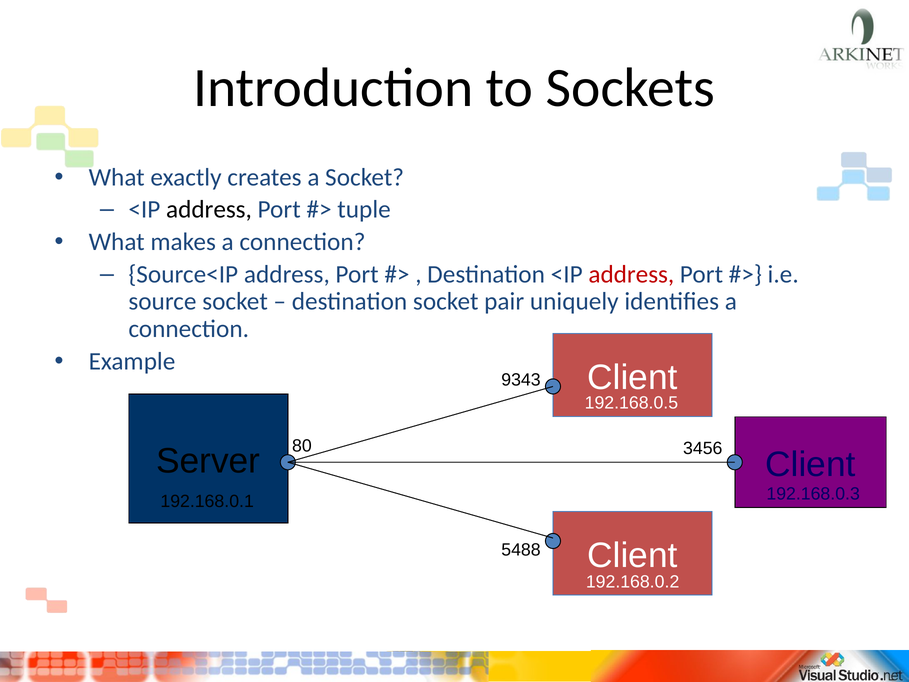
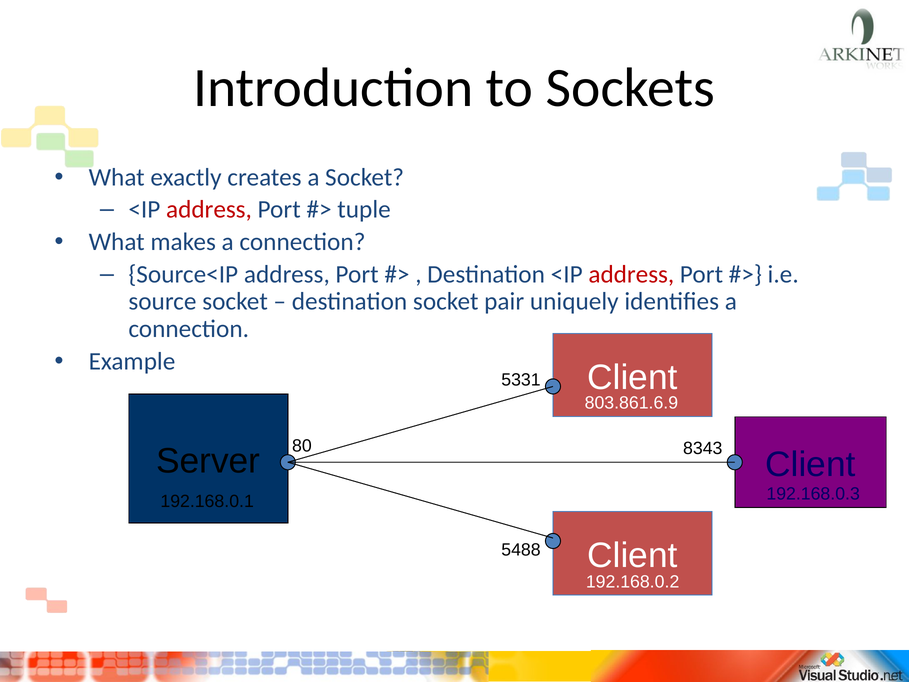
address colour: black -> red (209, 210)
9343: 9343 -> 5331 (521, 380)
192.168.0.5: 192.168.0.5 -> 803.861.6.9 (631, 403)
3456: 3456 -> 8343 (703, 448)
